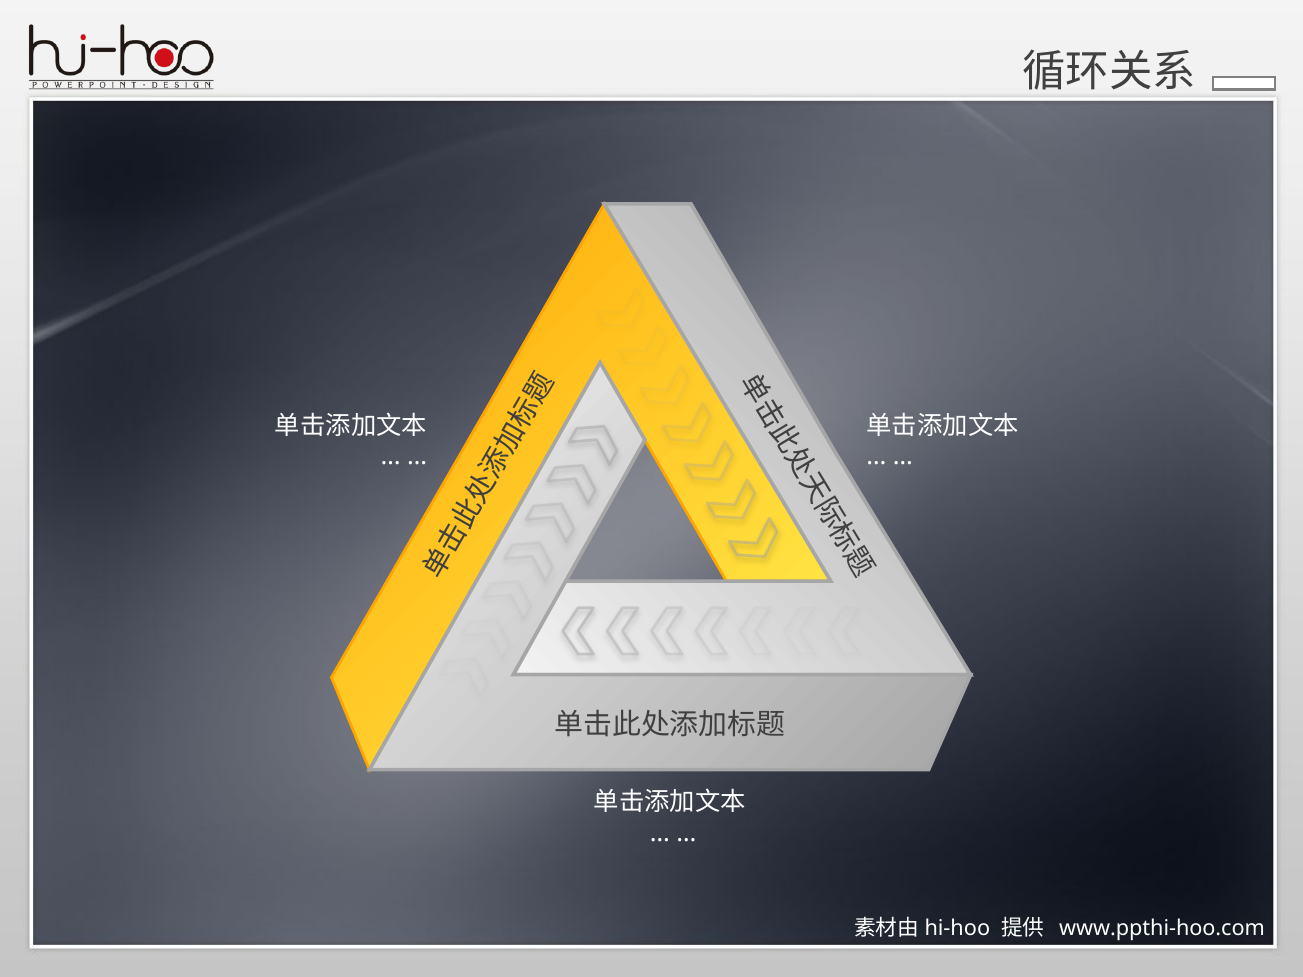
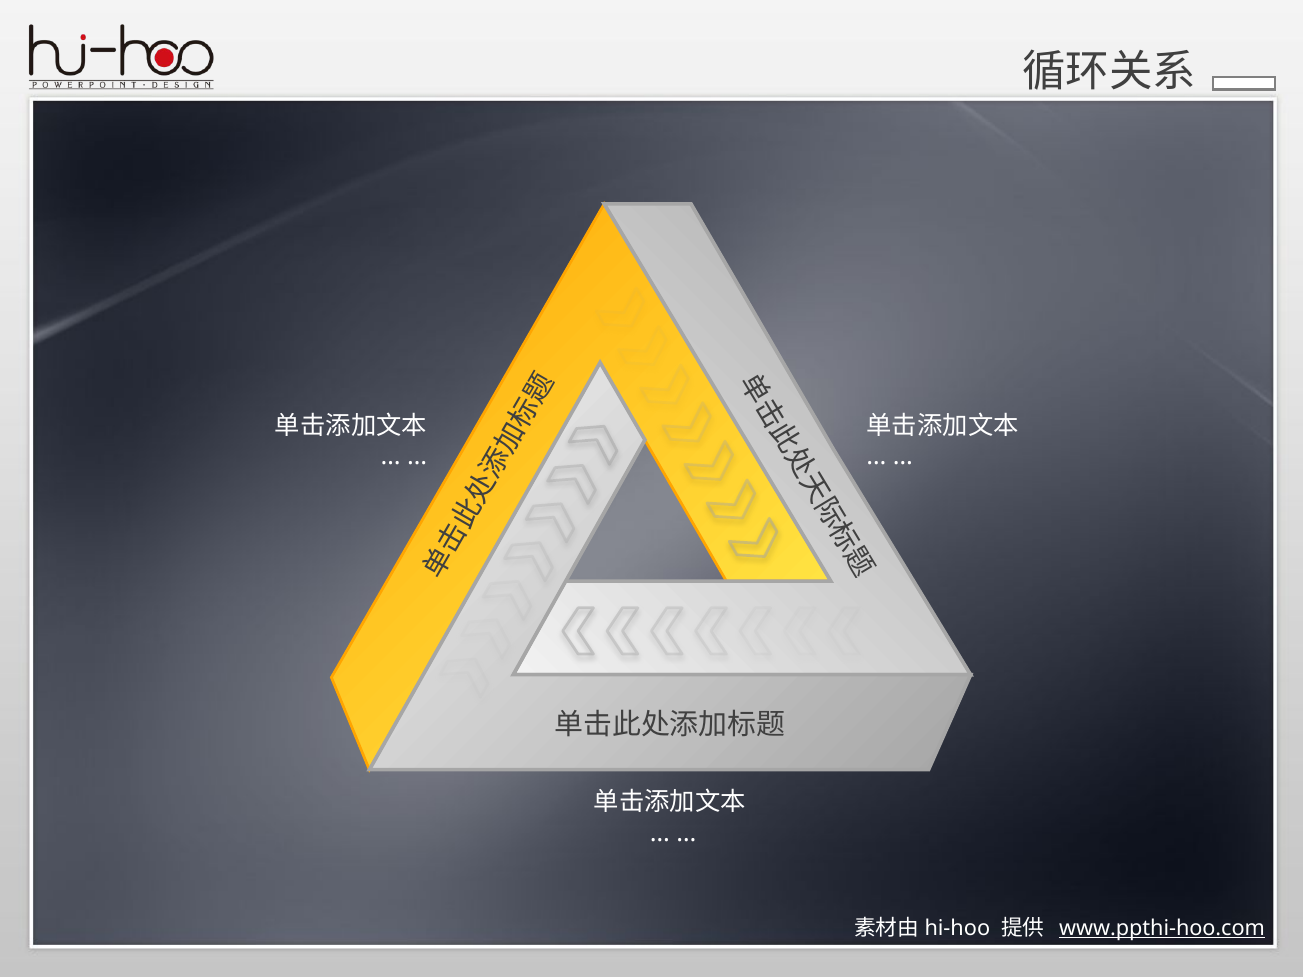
www.ppthi-hoo.com underline: none -> present (1162, 929)
